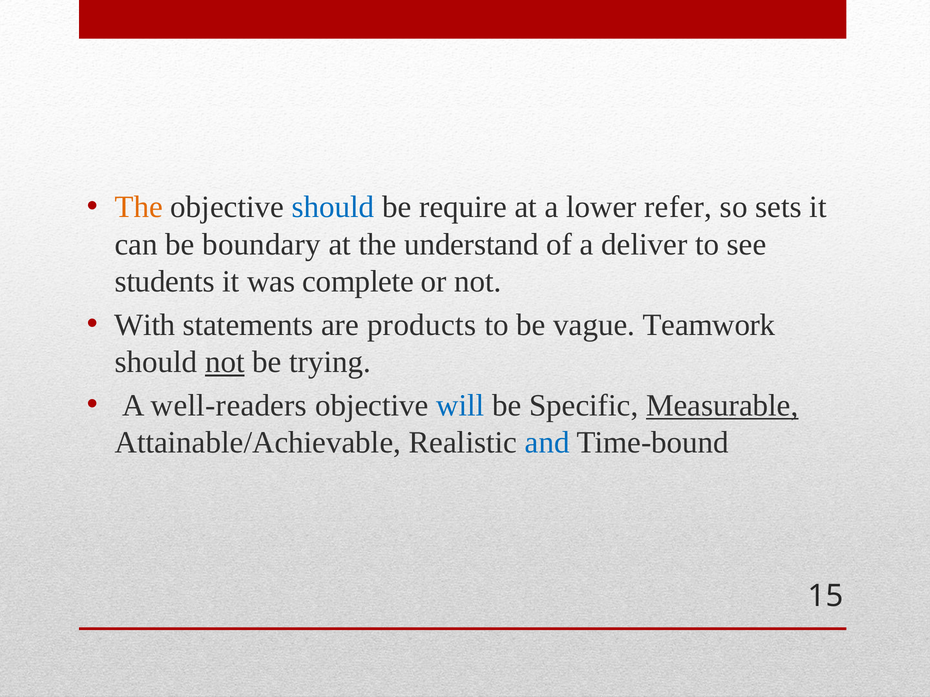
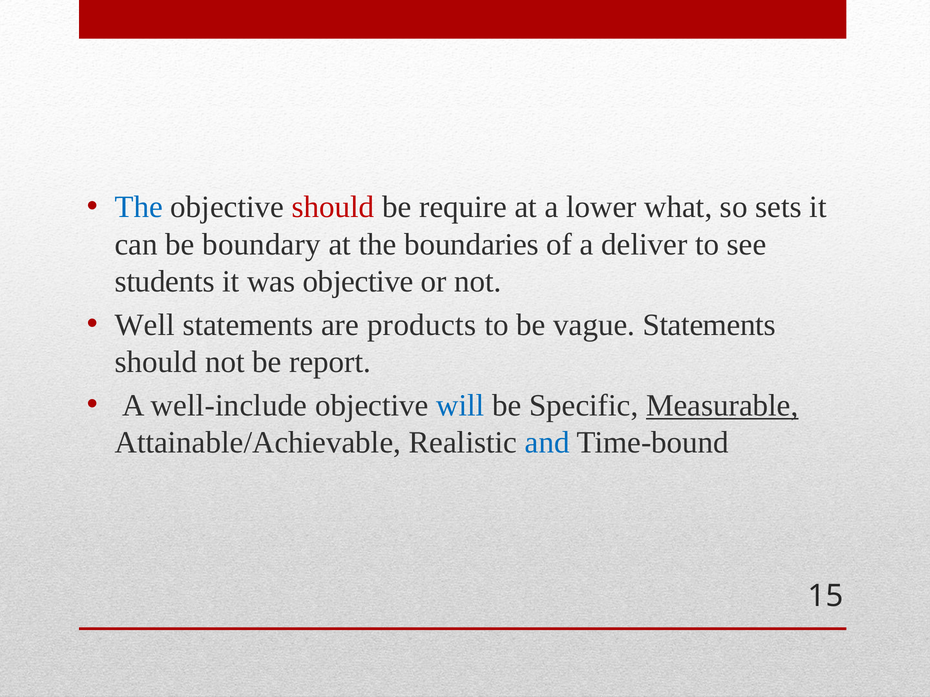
The colour: orange -> blue (139, 207)
should colour: blue -> red (333, 207)
refer: refer -> what (678, 207)
understand: understand -> boundaries (472, 245)
was complete: complete -> objective (358, 282)
With: With -> Well (145, 325)
vague Teamwork: Teamwork -> Statements (709, 325)
not underline: present -> none (225, 362)
trying: trying -> report (330, 362)
well-readers: well-readers -> well-include (229, 406)
